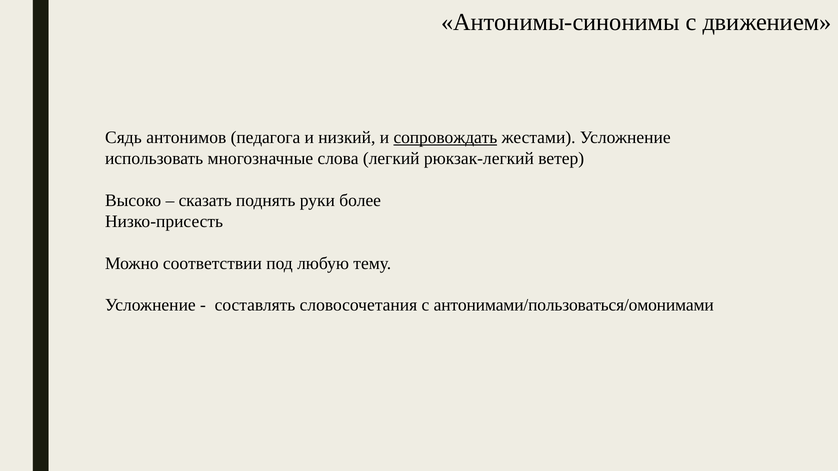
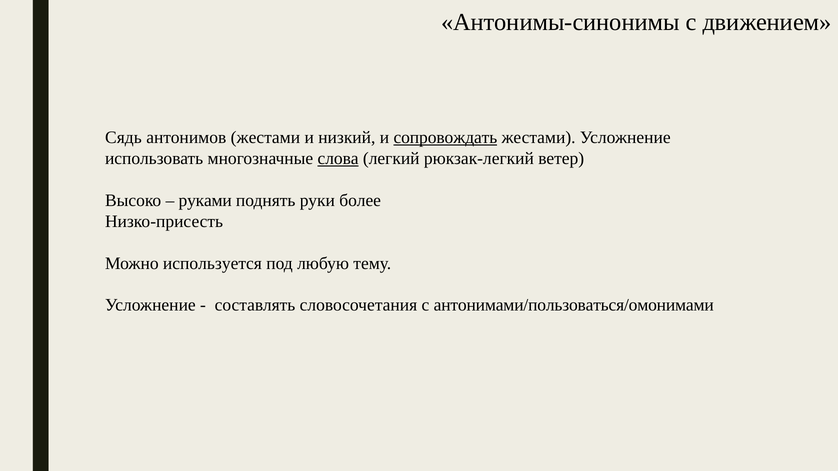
антонимов педагога: педагога -> жестами (265, 138)
слова underline: none -> present (338, 159)
сказать: сказать -> руками (205, 201)
соответствии: соответствии -> используется (212, 264)
